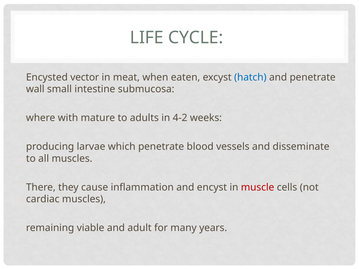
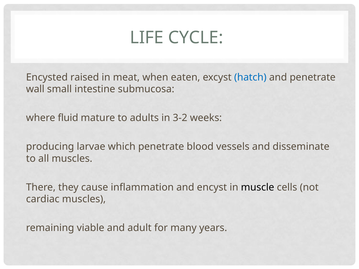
vector: vector -> raised (85, 77)
with: with -> fluid (68, 118)
4-2: 4-2 -> 3-2 (180, 118)
muscle colour: red -> black (258, 187)
